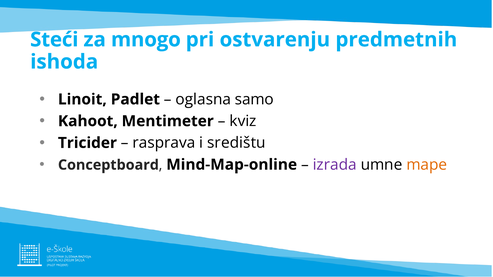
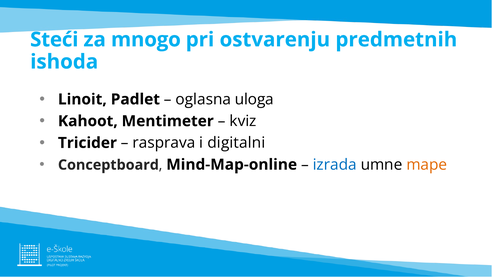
samo: samo -> uloga (254, 99)
središtu: središtu -> digitalni (236, 143)
izrada colour: purple -> blue (335, 165)
